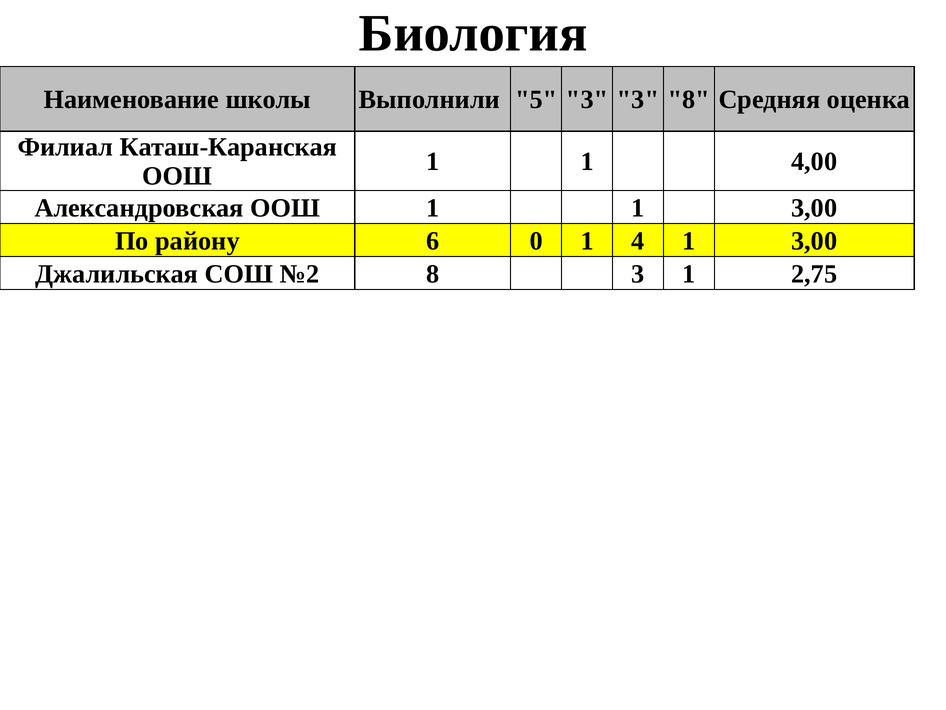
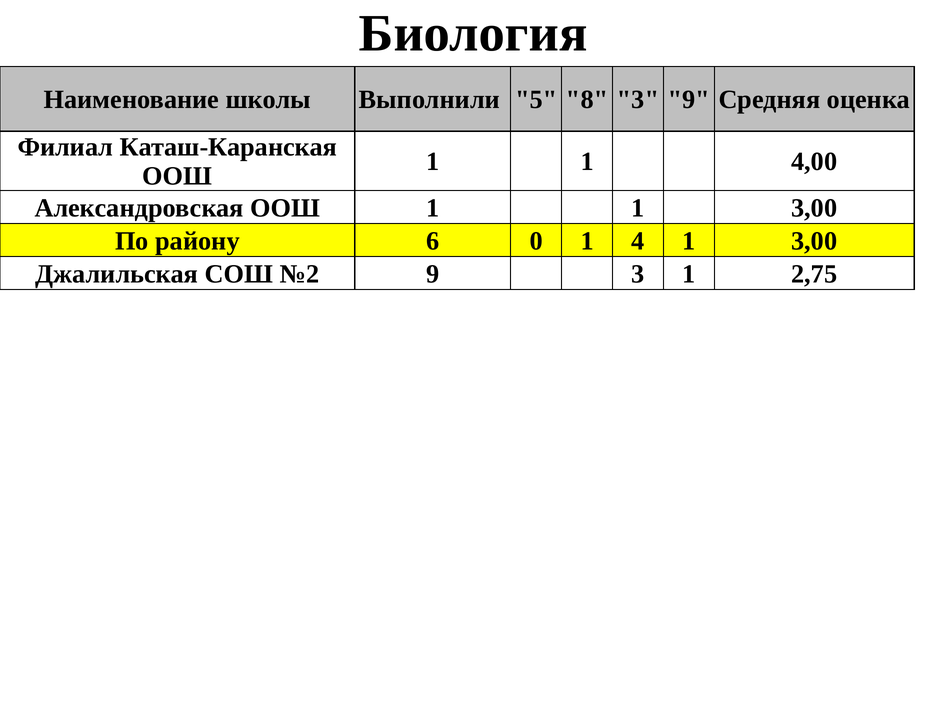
5 3: 3 -> 8 (587, 100)
3 8: 8 -> 9 (689, 100)
№2 8: 8 -> 9 (433, 274)
